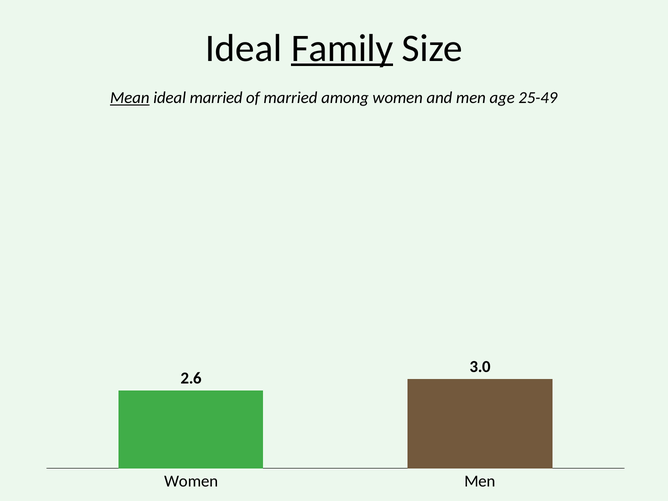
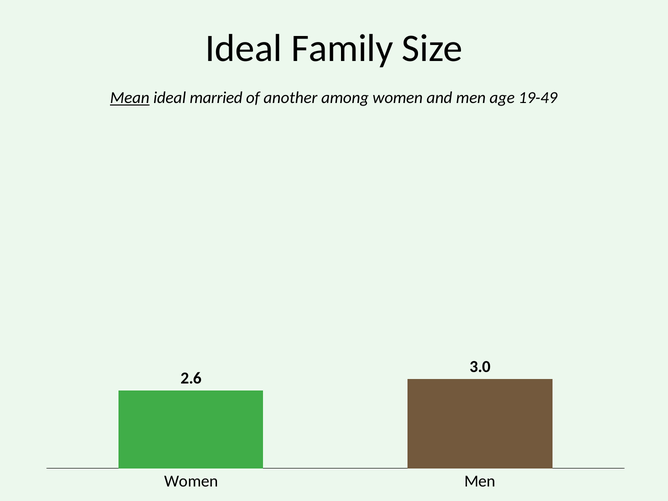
Family underline: present -> none (342, 48)
of married: married -> another (290, 98)
25-49: 25-49 -> 19-49 (538, 98)
